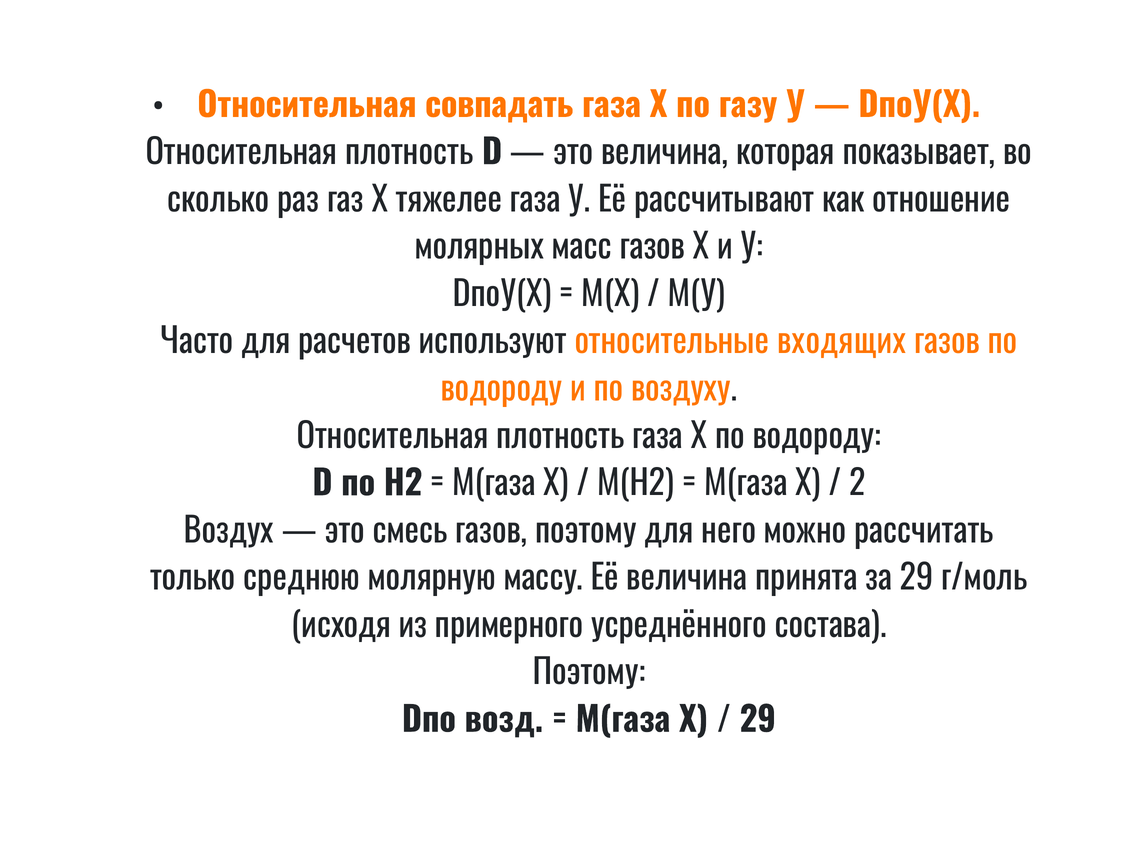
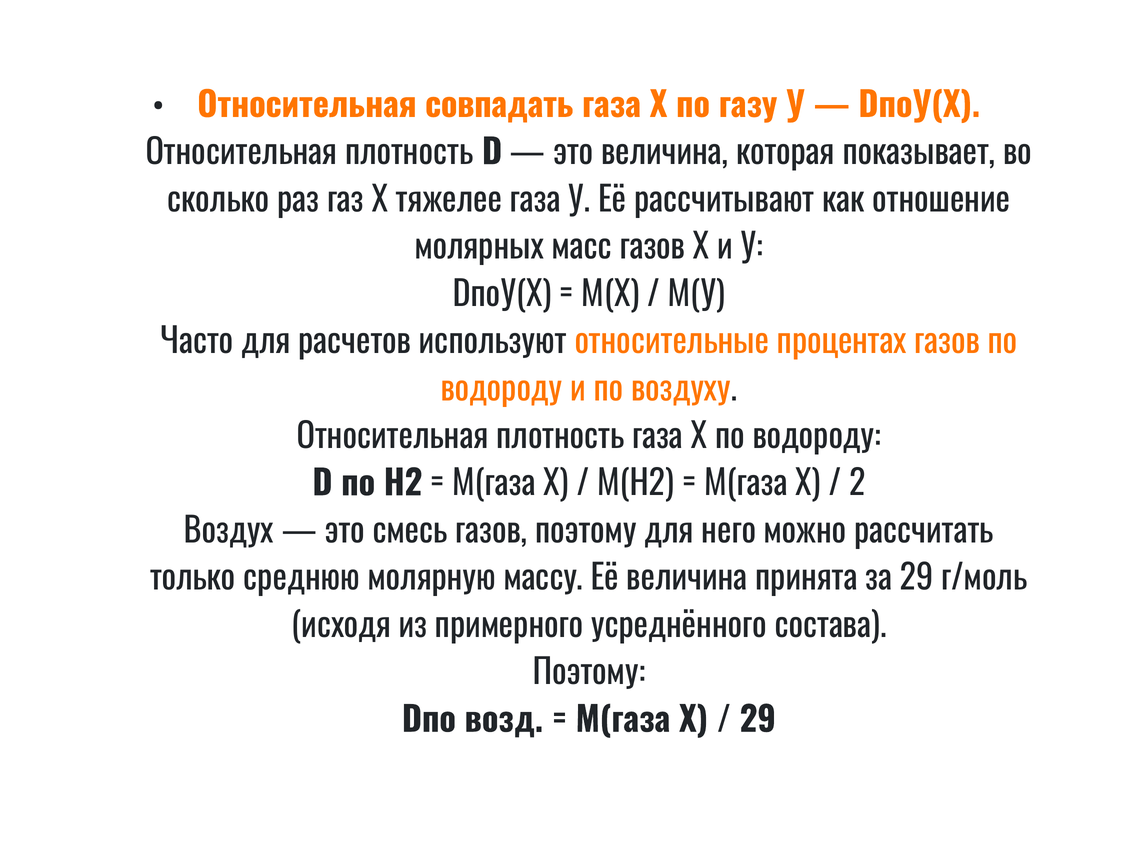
входящих: входящих -> процентах (842, 342)
